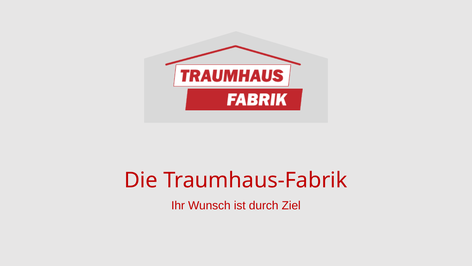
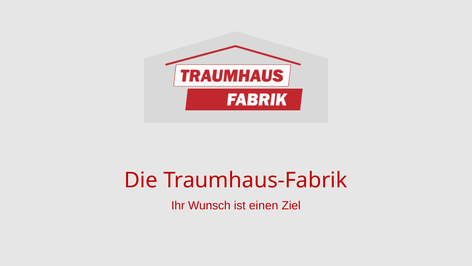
durch: durch -> einen (264, 205)
